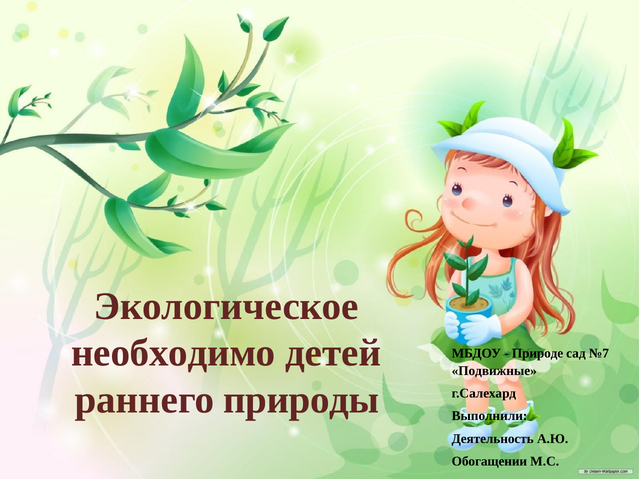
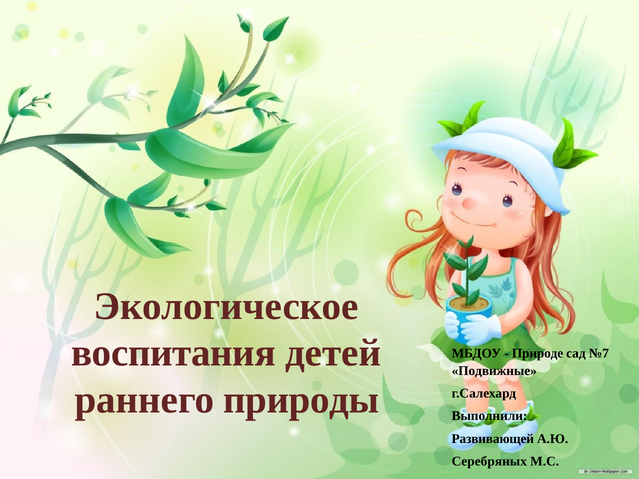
необходимо: необходимо -> воспитания (173, 353)
Деятельность: Деятельность -> Развивающей (493, 439)
Обогащении: Обогащении -> Серебряных (489, 462)
